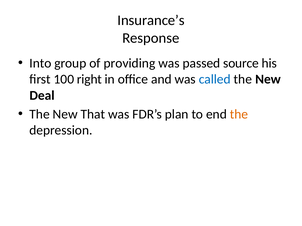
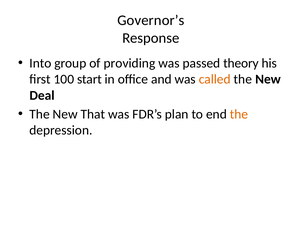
Insurance’s: Insurance’s -> Governor’s (151, 20)
source: source -> theory (241, 63)
right: right -> start (89, 79)
called colour: blue -> orange (215, 79)
